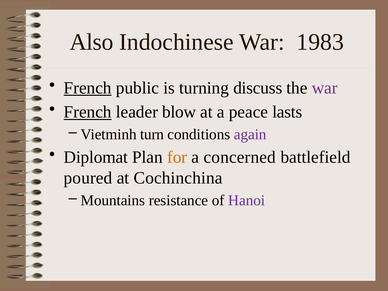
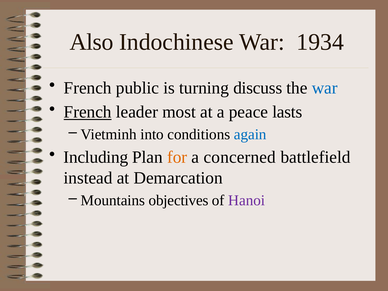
1983: 1983 -> 1934 (320, 42)
French underline: present -> none (88, 88)
war colour: purple -> blue (325, 88)
blow: blow -> most (179, 112)
turn: turn -> into (152, 134)
again colour: purple -> blue (250, 134)
Diplomat: Diplomat -> Including (96, 157)
poured: poured -> instead (88, 178)
Cochinchina: Cochinchina -> Demarcation (178, 178)
resistance: resistance -> objectives (179, 200)
